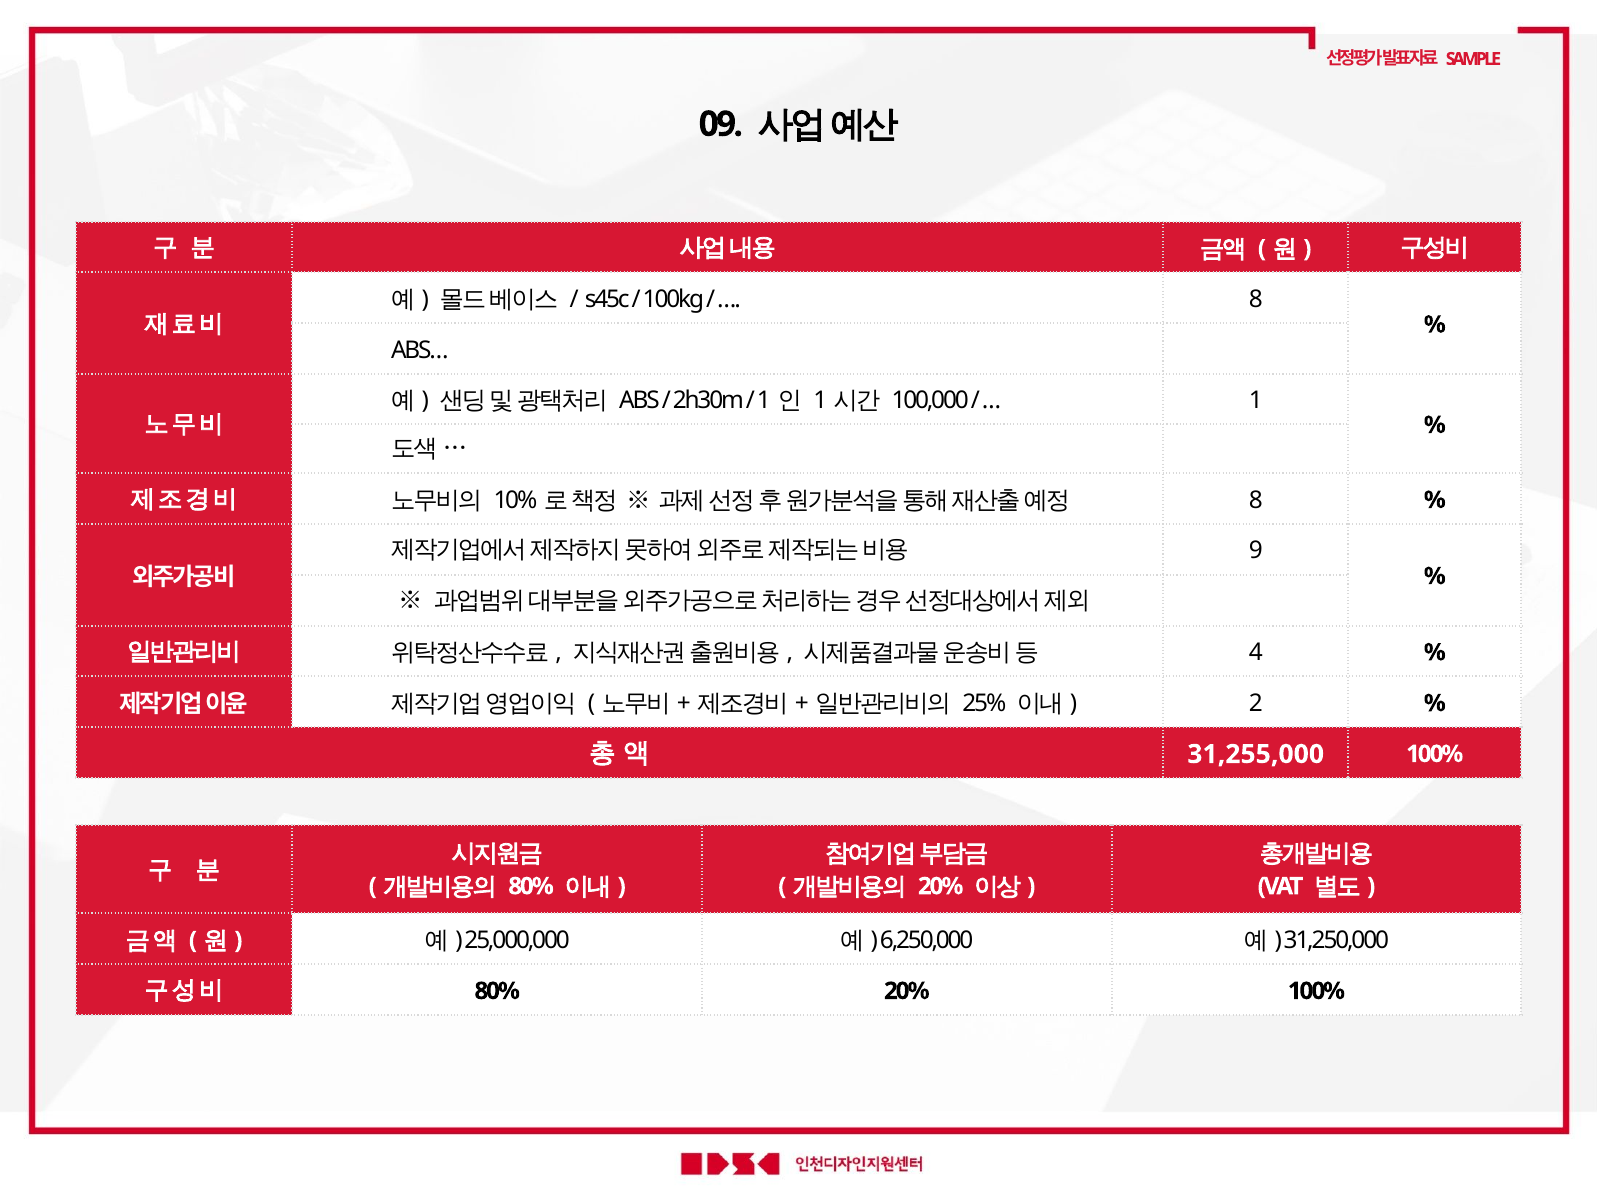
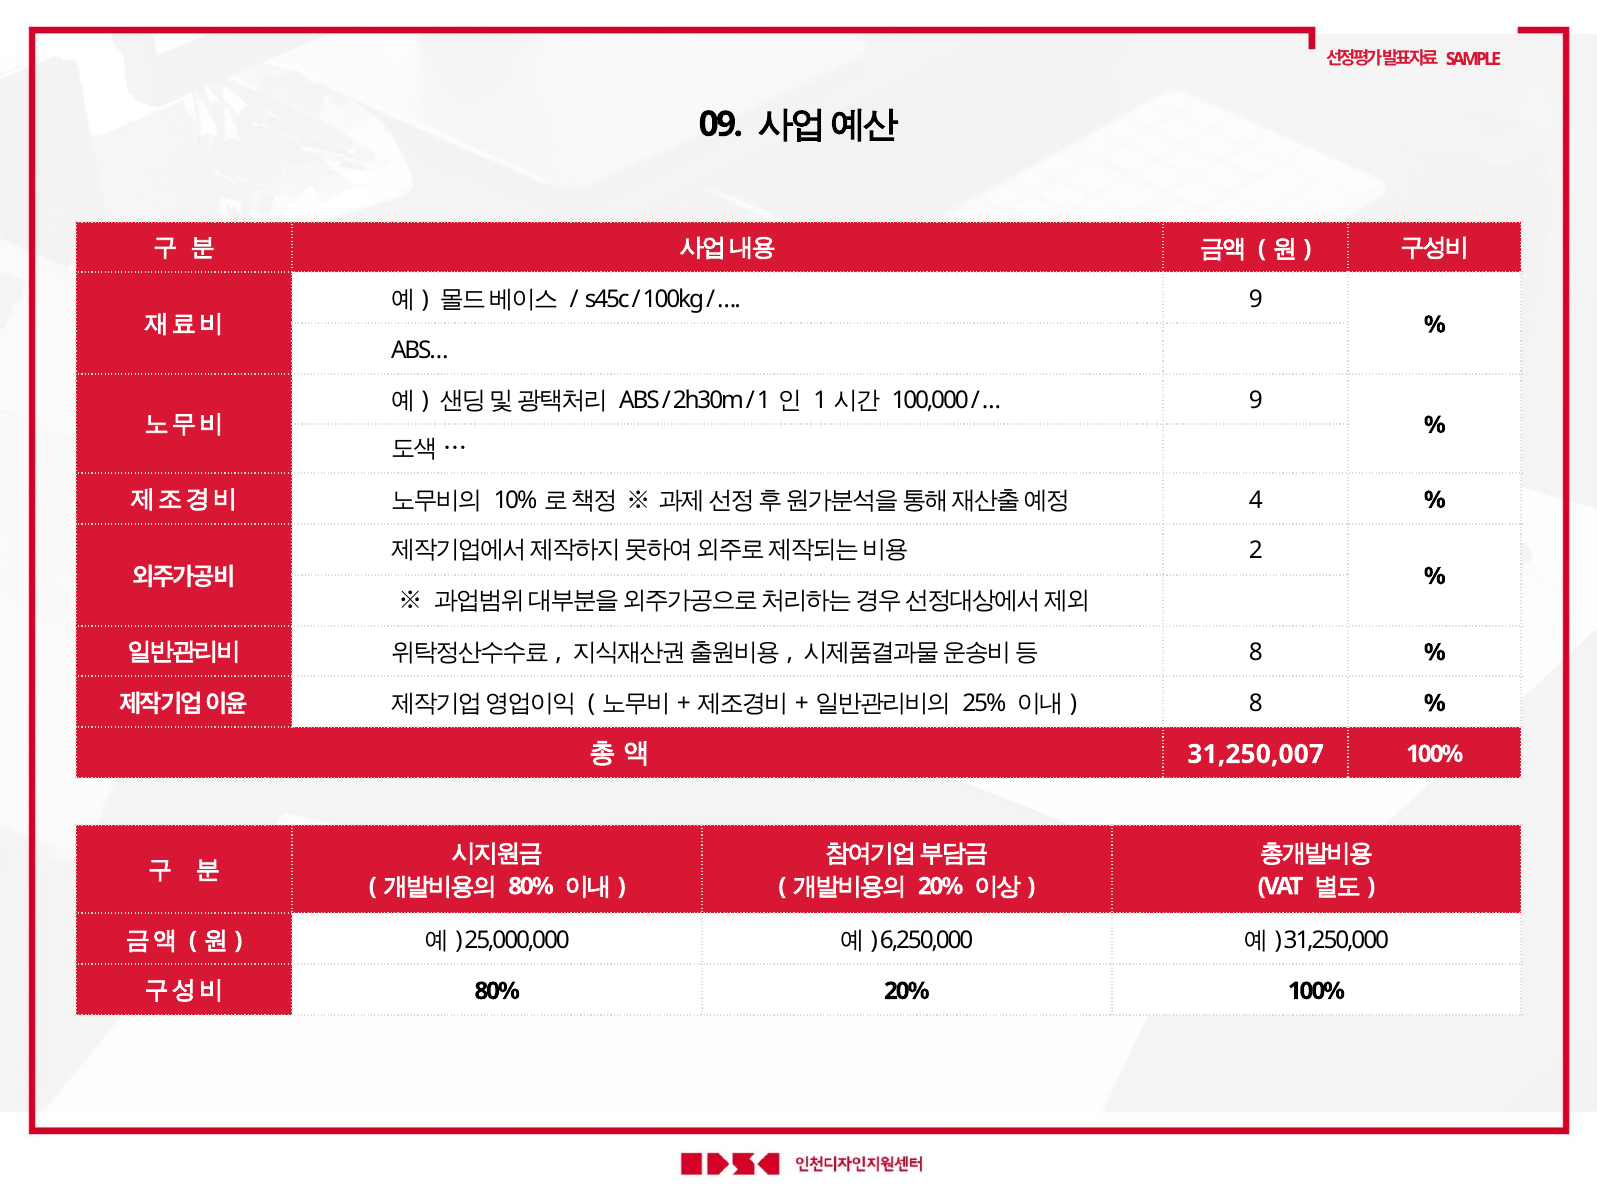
8: 8 -> 9 (1256, 299)
1: 1 -> 9 (1256, 400)
8: 8 -> 4 (1256, 500)
9: 9 -> 2 (1256, 551)
4: 4 -> 8 (1256, 652)
2: 2 -> 8 (1256, 703)
31,255,000: 31,255,000 -> 31,250,007 (1256, 754)
